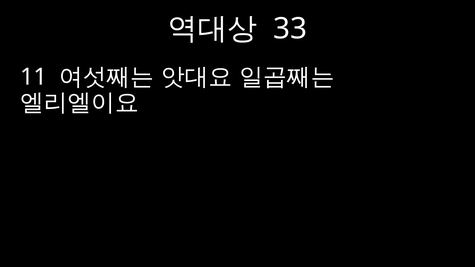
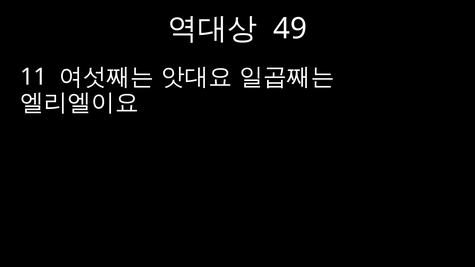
33: 33 -> 49 (290, 29)
